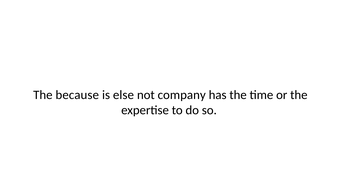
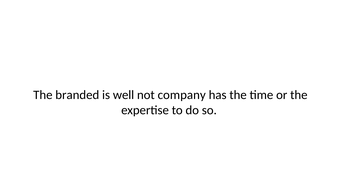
because: because -> branded (77, 95)
else: else -> well (124, 95)
